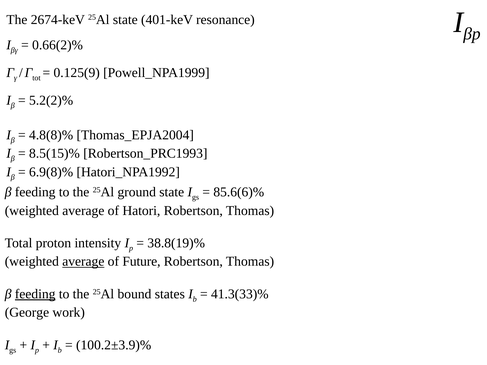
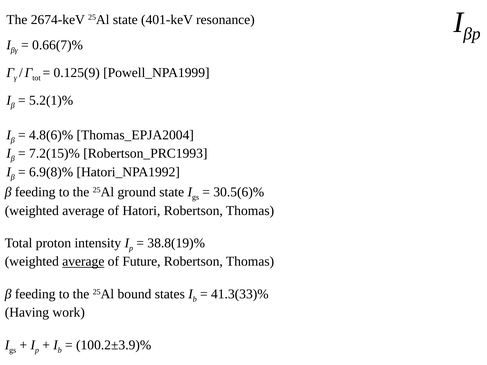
0.66(2)%: 0.66(2)% -> 0.66(7)% (58, 45)
5.2(2)%: 5.2(2)% -> 5.2(1)% (51, 100)
4.8(8)%: 4.8(8)% -> 4.8(6)% (51, 135)
8.5(15)%: 8.5(15)% -> 7.2(15)% (54, 154)
85.6(6)%: 85.6(6)% -> 30.5(6)% (239, 192)
feeding underline: present -> none (35, 294)
George: George -> Having (27, 313)
